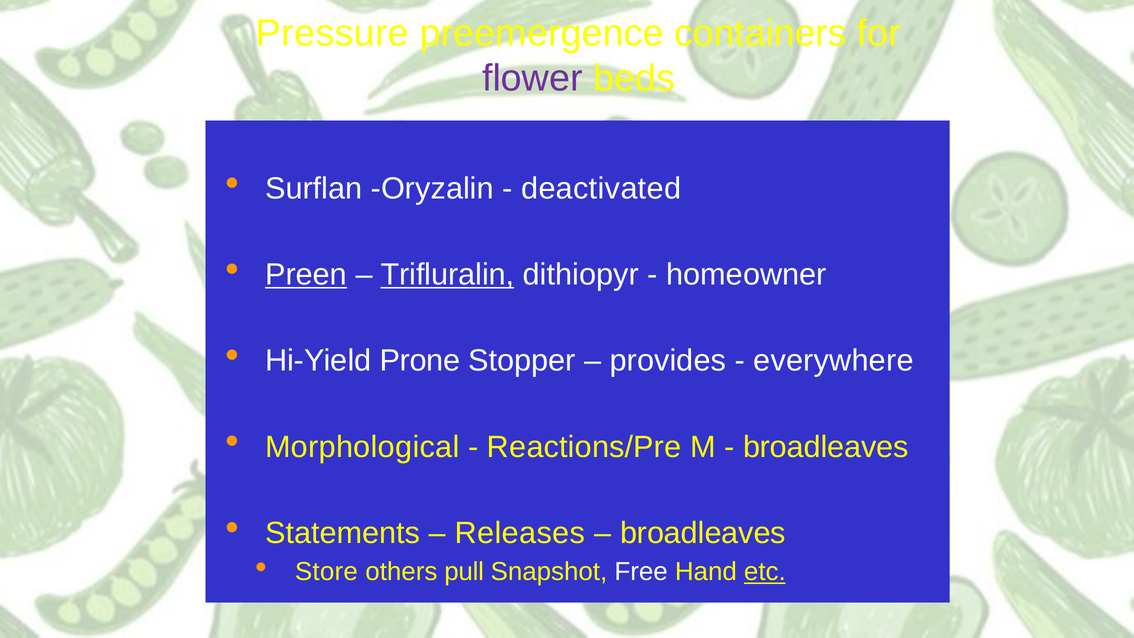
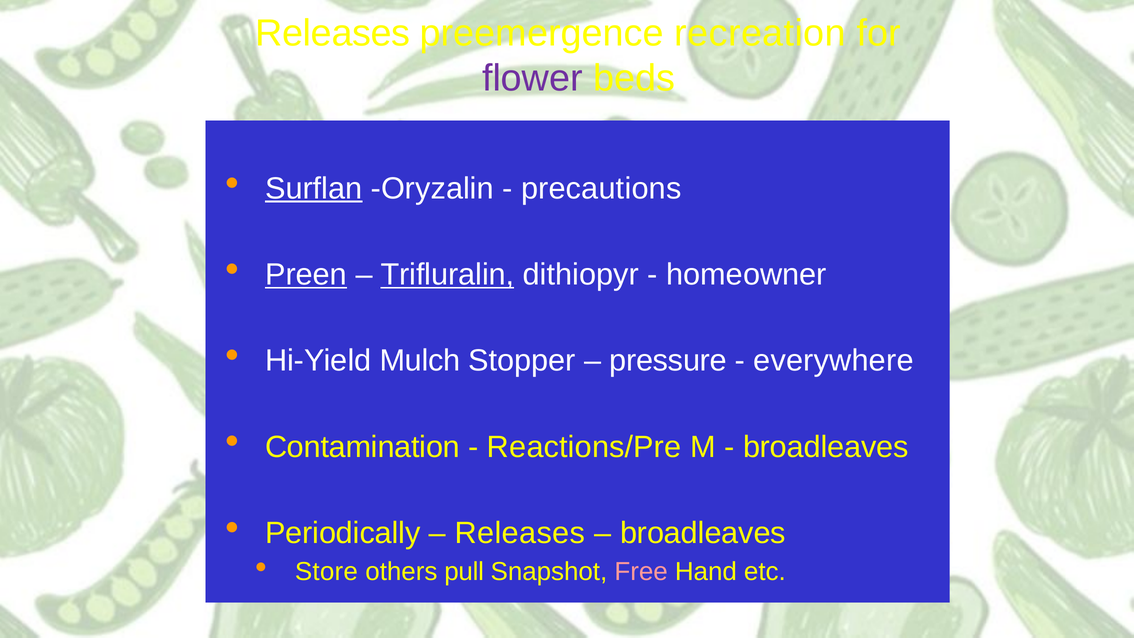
Pressure: Pressure -> Releases (333, 33)
containers: containers -> recreation (760, 33)
Surflan underline: none -> present (314, 188)
deactivated: deactivated -> precautions (601, 188)
Prone: Prone -> Mulch (420, 361)
provides: provides -> pressure (668, 361)
Morphological: Morphological -> Contamination (362, 447)
Statements: Statements -> Periodically (343, 533)
Free colour: white -> pink (641, 572)
etc underline: present -> none (765, 572)
